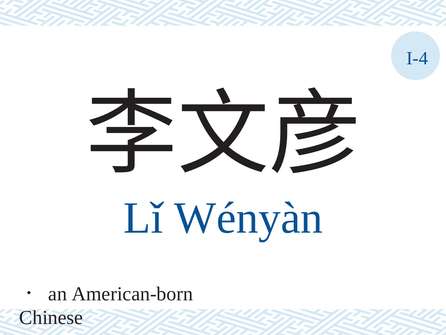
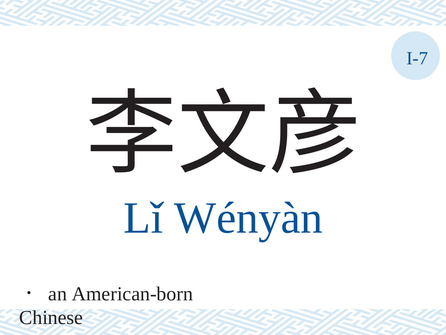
I-4: I-4 -> I-7 (417, 58)
